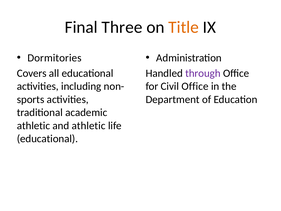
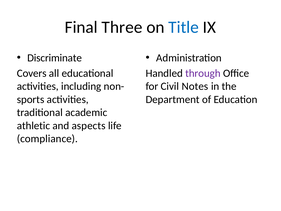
Title colour: orange -> blue (184, 27)
Dormitories: Dormitories -> Discriminate (55, 58)
Civil Office: Office -> Notes (195, 86)
and athletic: athletic -> aspects (89, 126)
educational: educational -> compliance (47, 139)
